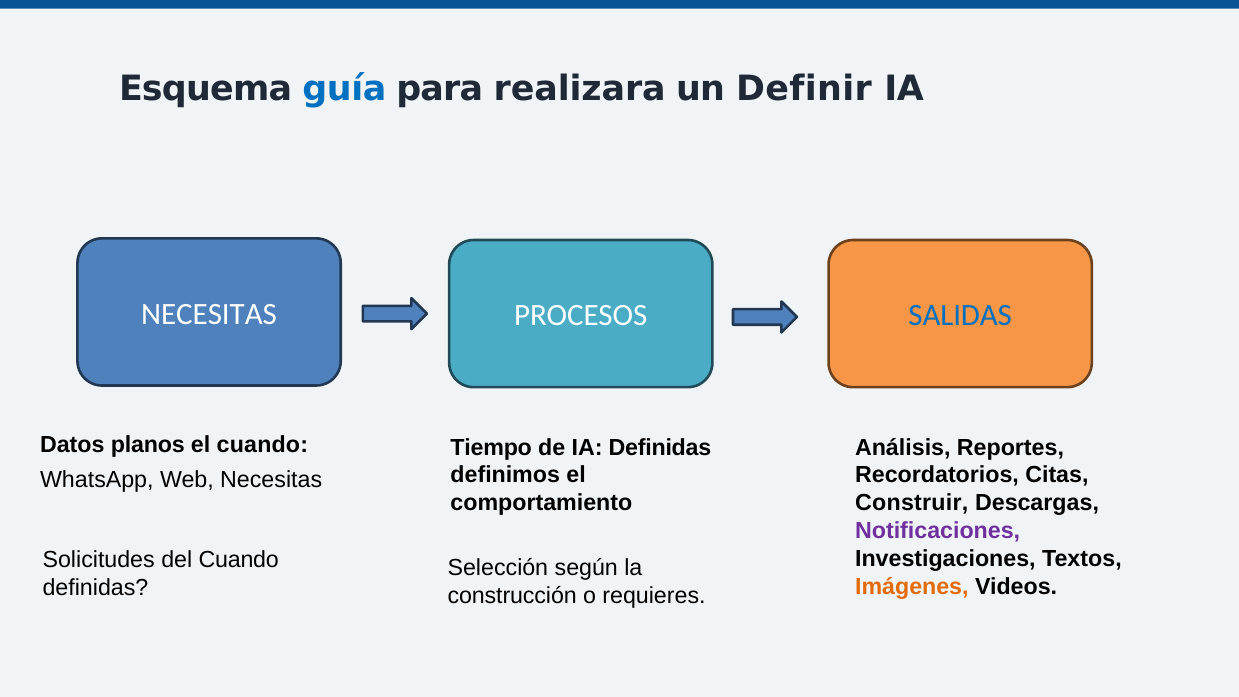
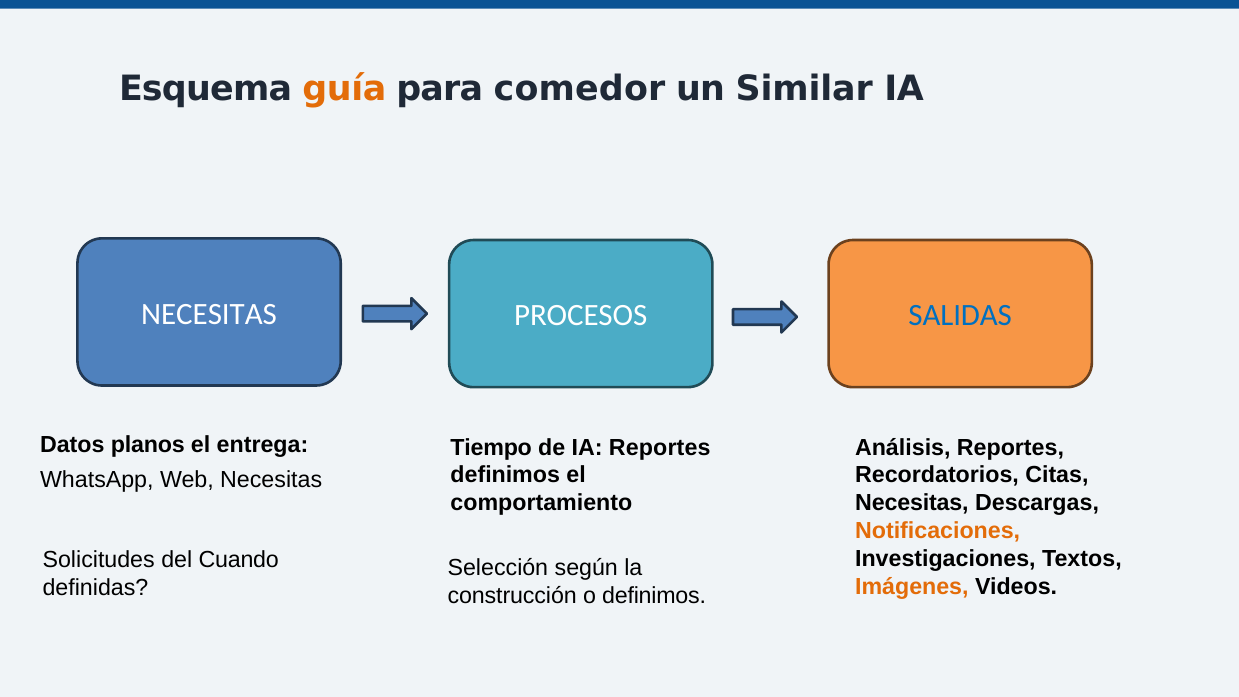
guía colour: blue -> orange (344, 89)
realizara: realizara -> comedor (580, 89)
Definir: Definir -> Similar (804, 89)
el cuando: cuando -> entrega (262, 445)
IA Definidas: Definidas -> Reportes (660, 447)
Construir: Construir -> Necesitas (912, 503)
Notificaciones colour: purple -> orange (938, 531)
o requieres: requieres -> definimos (654, 596)
